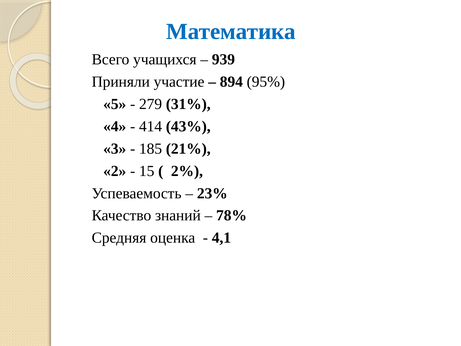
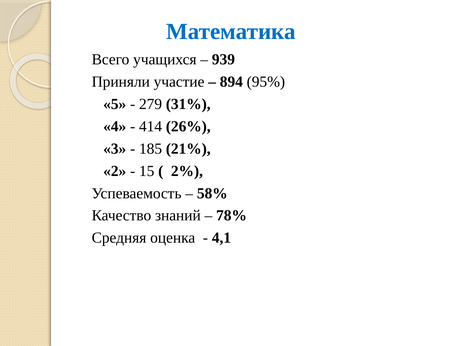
43%: 43% -> 26% (188, 126)
23%: 23% -> 58% (212, 193)
